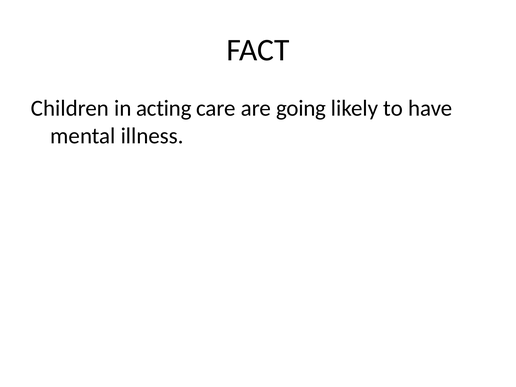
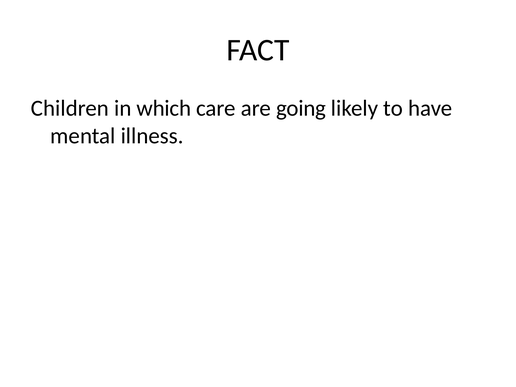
acting: acting -> which (164, 108)
